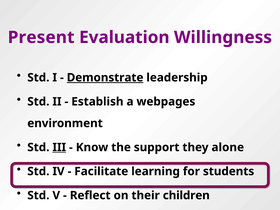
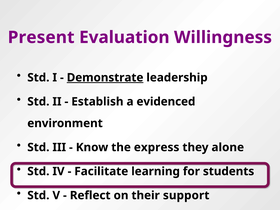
webpages: webpages -> evidenced (166, 102)
III underline: present -> none (59, 147)
support: support -> express (157, 147)
children: children -> support (186, 195)
